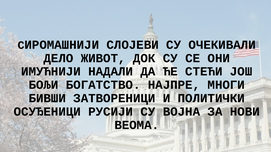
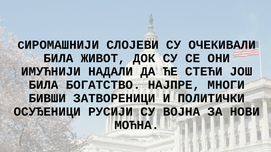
ДЕЛО: ДЕЛО -> БИЛА (58, 58)
БОЉИ: БОЉИ -> БИЛА (44, 85)
ВЕОМА: ВЕОМА -> МОЋНА (137, 125)
